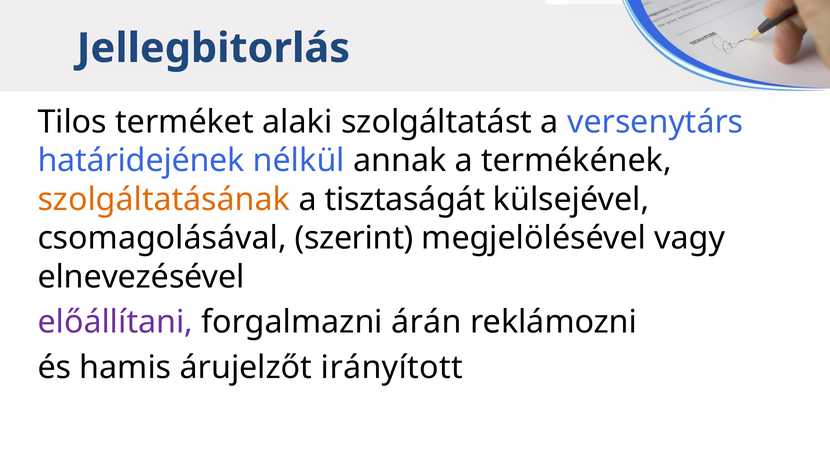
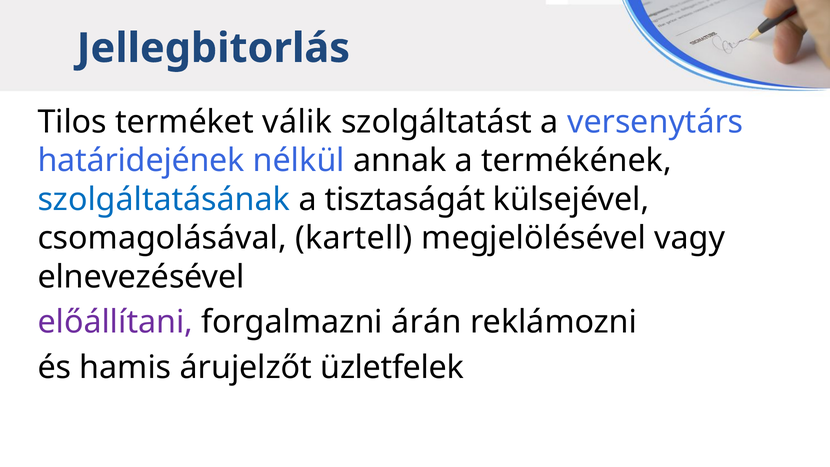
alaki: alaki -> válik (297, 122)
szolgáltatásának colour: orange -> blue (164, 199)
szerint: szerint -> kartell (354, 238)
irányított: irányított -> üzletfelek (392, 367)
